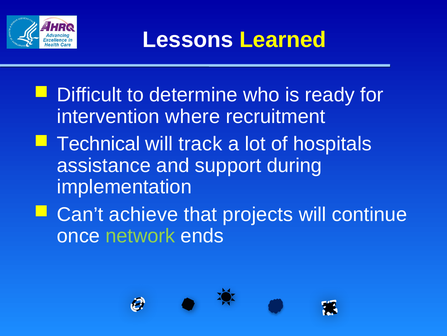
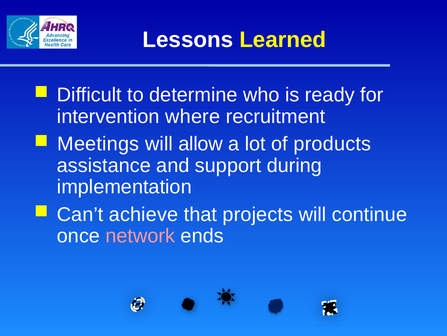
Technical: Technical -> Meetings (98, 144)
track: track -> allow (201, 144)
hospitals: hospitals -> products (332, 144)
network colour: light green -> pink (140, 235)
